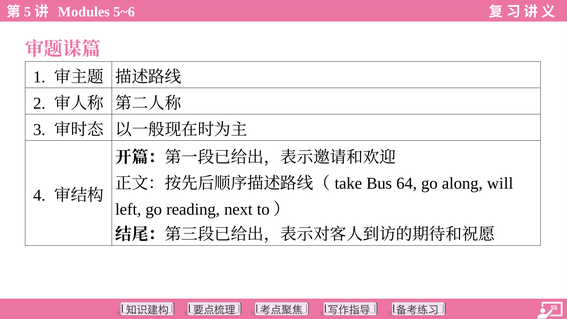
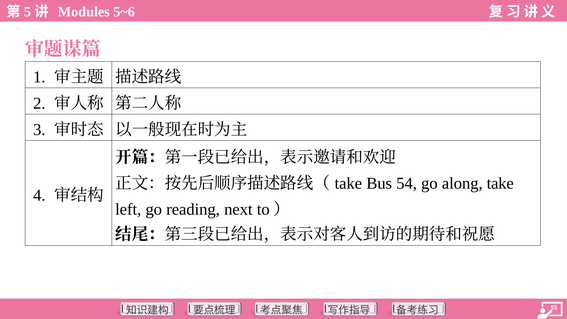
64: 64 -> 54 (407, 183)
along will: will -> take (500, 183)
